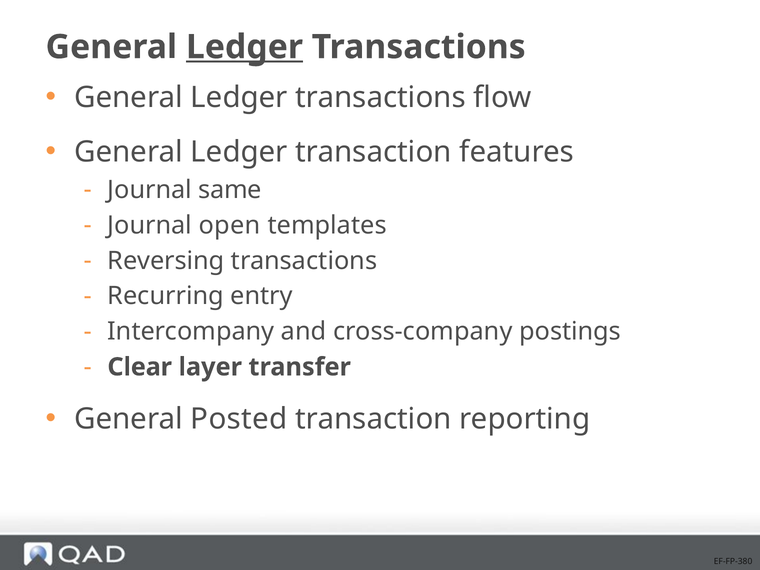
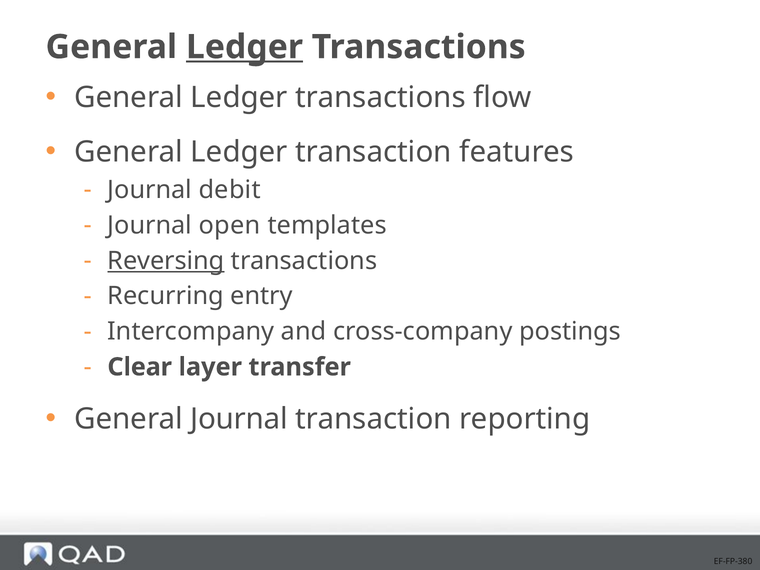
same: same -> debit (230, 190)
Reversing underline: none -> present (166, 261)
General Posted: Posted -> Journal (239, 419)
